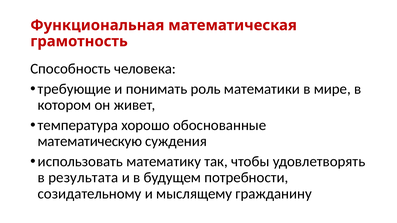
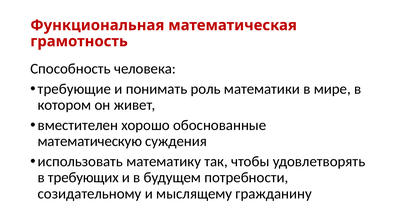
температура: температура -> вместителен (78, 125)
результата: результата -> требующих (83, 178)
